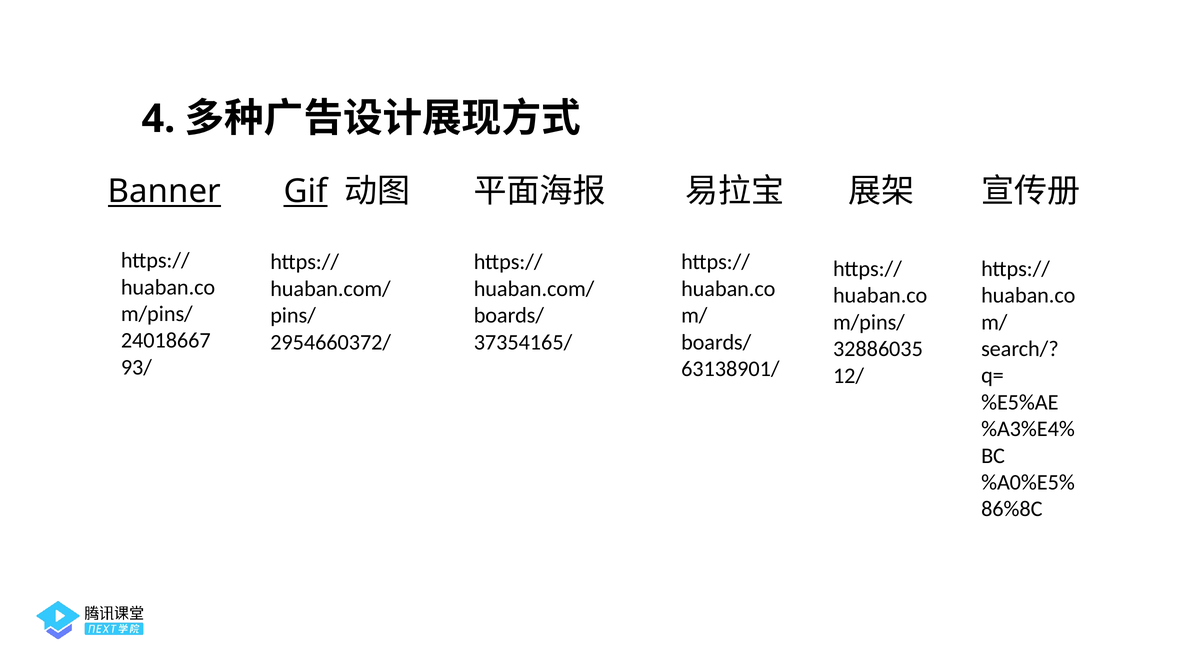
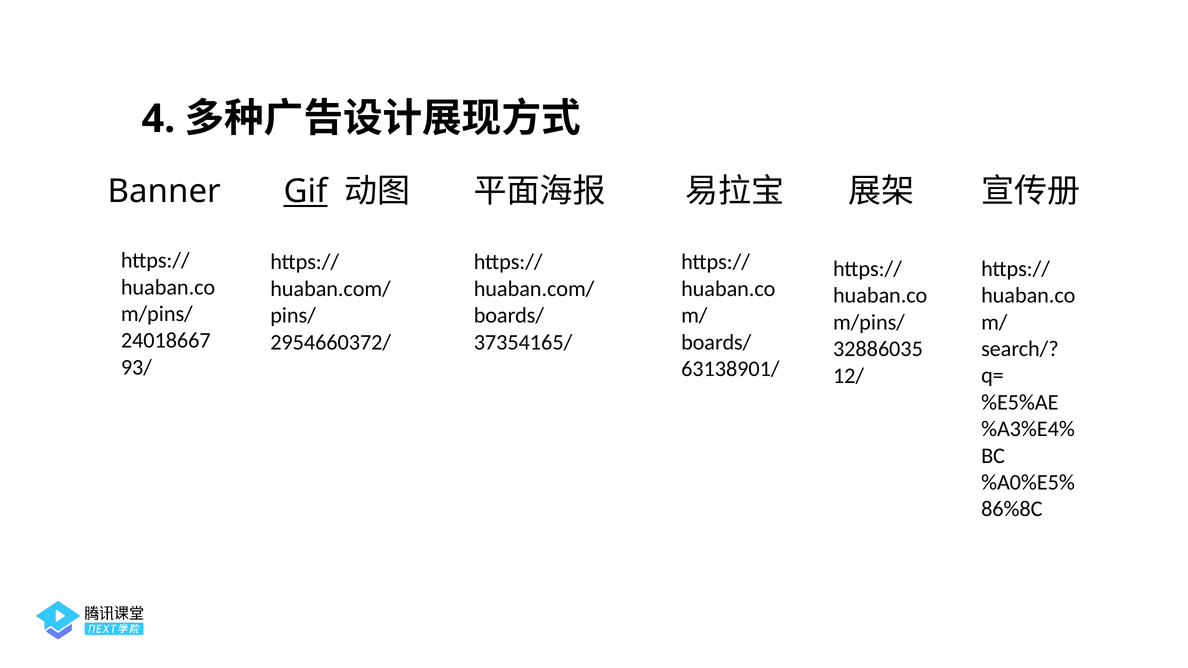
Banner underline: present -> none (164, 192)
